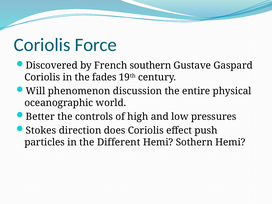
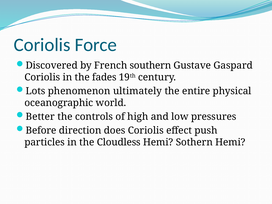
Will: Will -> Lots (35, 91)
discussion: discussion -> ultimately (137, 91)
Stokes: Stokes -> Before (41, 130)
Different: Different -> Cloudless (119, 142)
